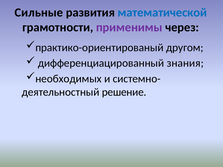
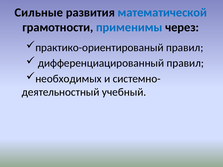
применимы colour: purple -> blue (129, 27)
практико-ориентированый другом: другом -> правил (185, 48)
дифференциацированный знания: знания -> правил (185, 63)
решение: решение -> учебный (124, 92)
